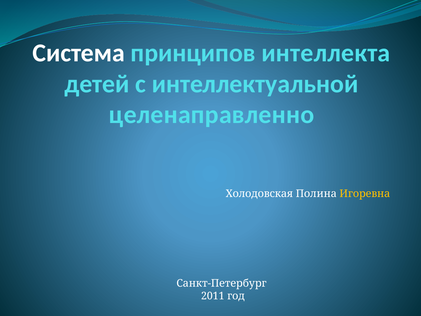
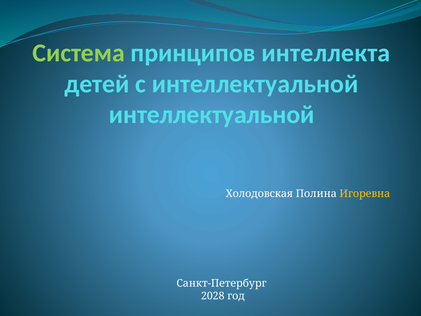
Система colour: white -> light green (79, 53)
целенаправленно: целенаправленно -> интеллектуальной (212, 115)
2011: 2011 -> 2028 (213, 296)
